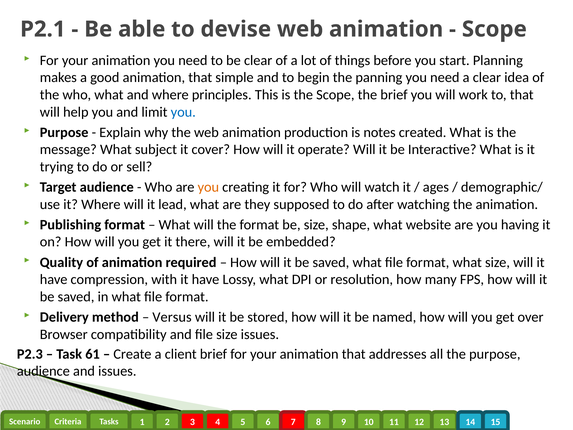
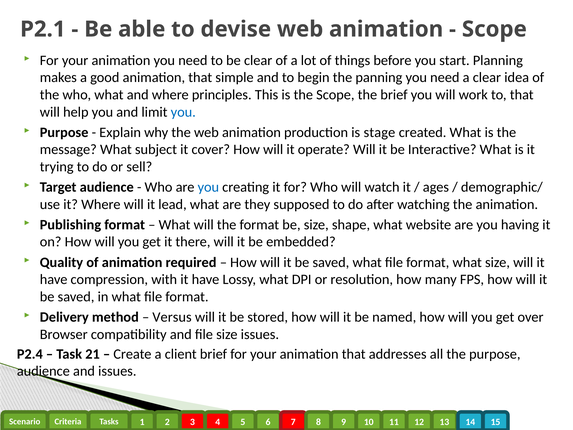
notes: notes -> stage (379, 132)
you colour: orange -> blue (208, 187)
P2.3: P2.3 -> P2.4 (30, 354)
61: 61 -> 21 (93, 354)
